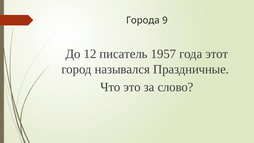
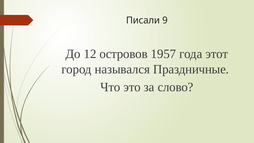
Города: Города -> Писали (143, 20)
писатель: писатель -> островов (124, 54)
